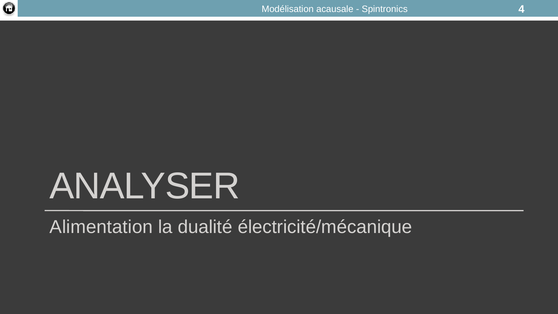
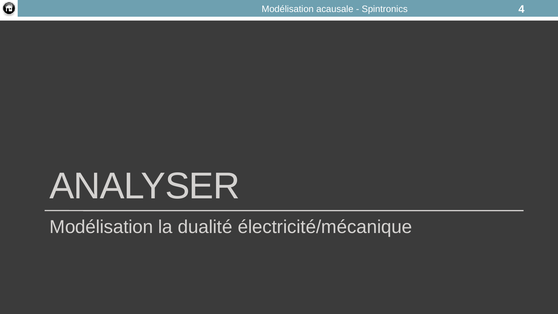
Alimentation: Alimentation -> Modélisation (101, 227)
